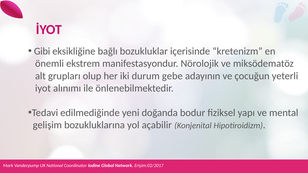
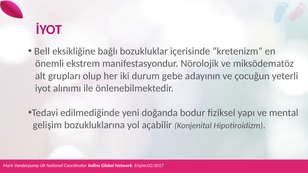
Gibi: Gibi -> Bell (42, 51)
